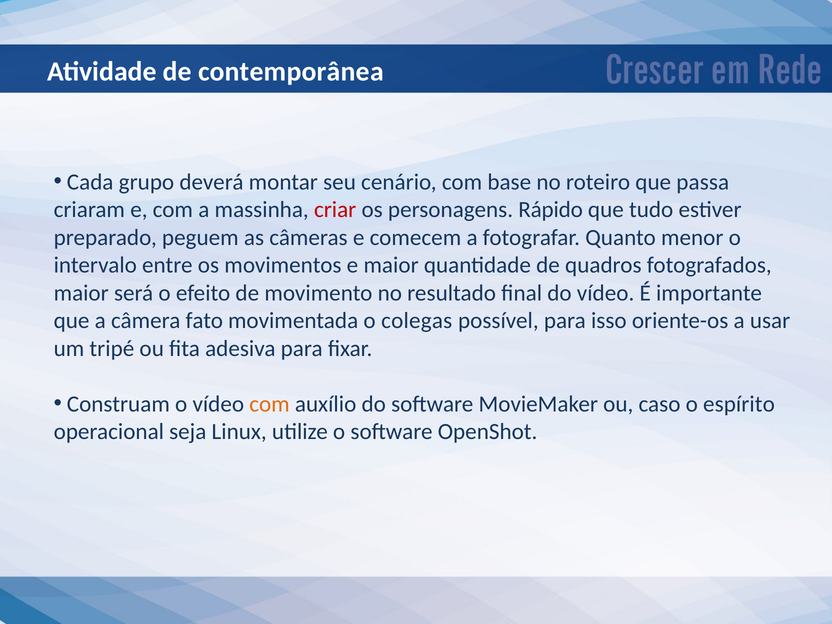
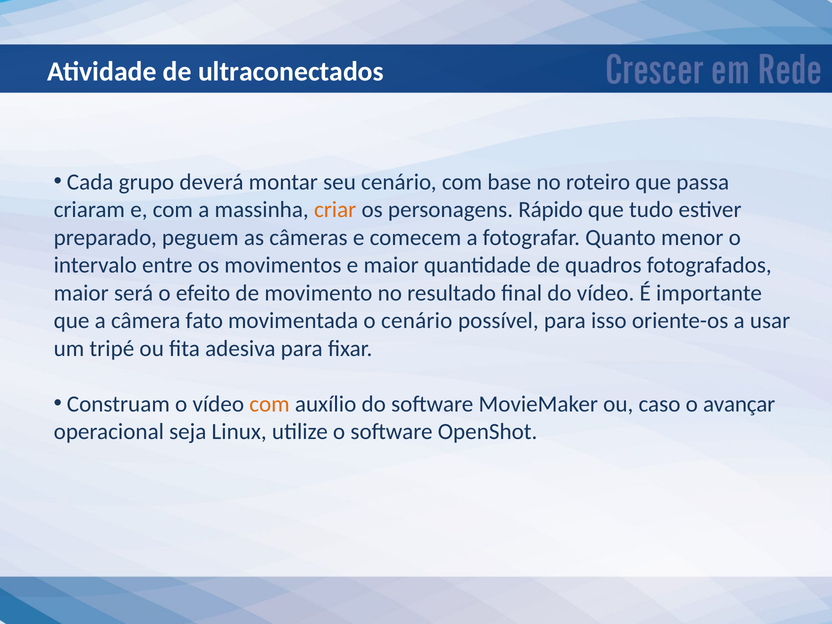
contemporânea: contemporânea -> ultraconectados (291, 72)
criar colour: red -> orange (335, 210)
o colegas: colegas -> cenário (417, 321)
espírito: espírito -> avançar (739, 404)
